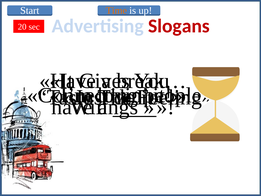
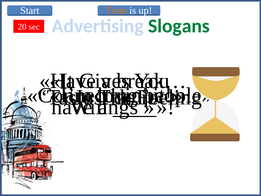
Slogans colour: red -> green (179, 26)
